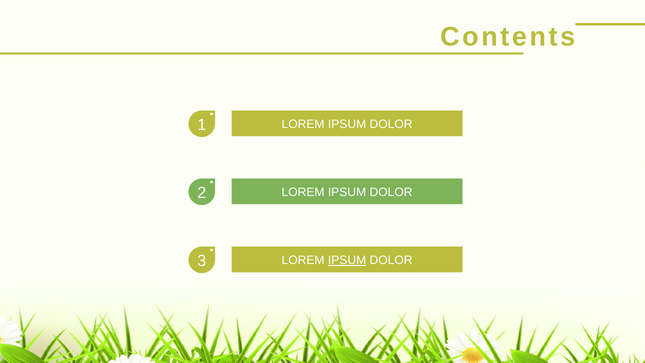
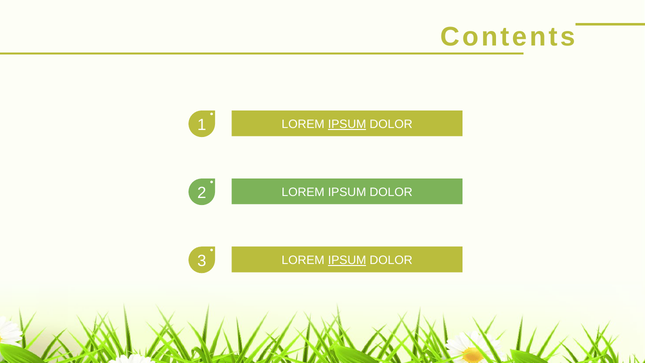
IPSUM underline: none -> present (347, 124)
